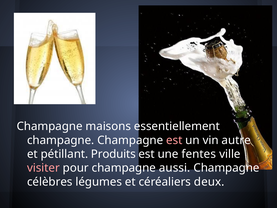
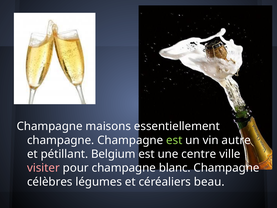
est colour: pink -> light green (174, 140)
Produits: Produits -> Belgium (113, 154)
fentes: fentes -> centre (199, 154)
aussi: aussi -> blanc (175, 168)
deux: deux -> beau (209, 182)
